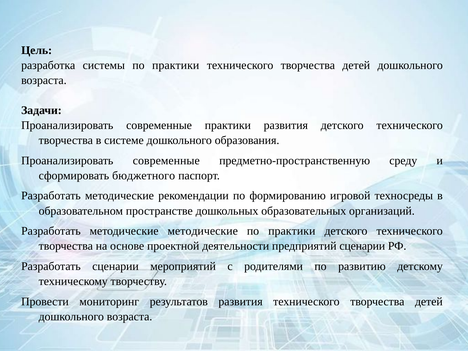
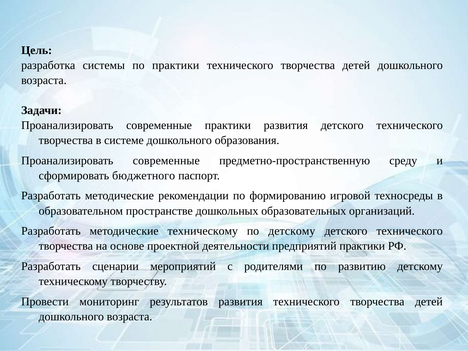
методические методические: методические -> техническому (203, 231)
практики: практики -> детскому (292, 231)
предприятий сценарии: сценарии -> практики (362, 246)
